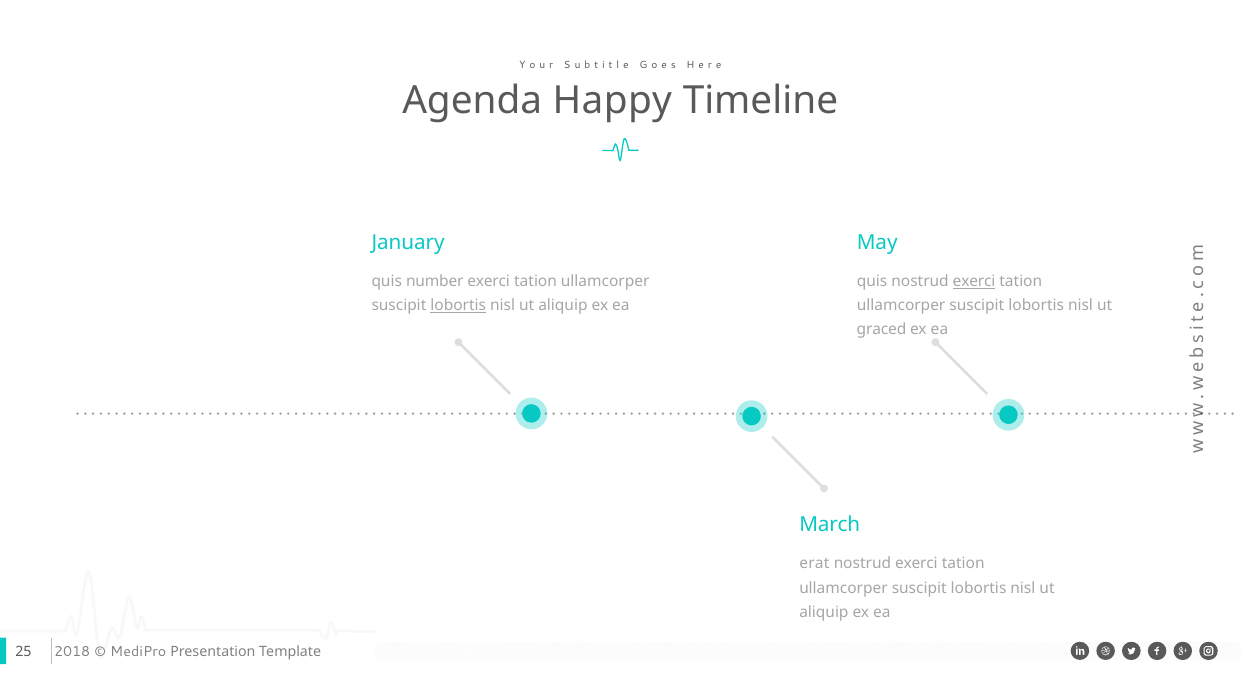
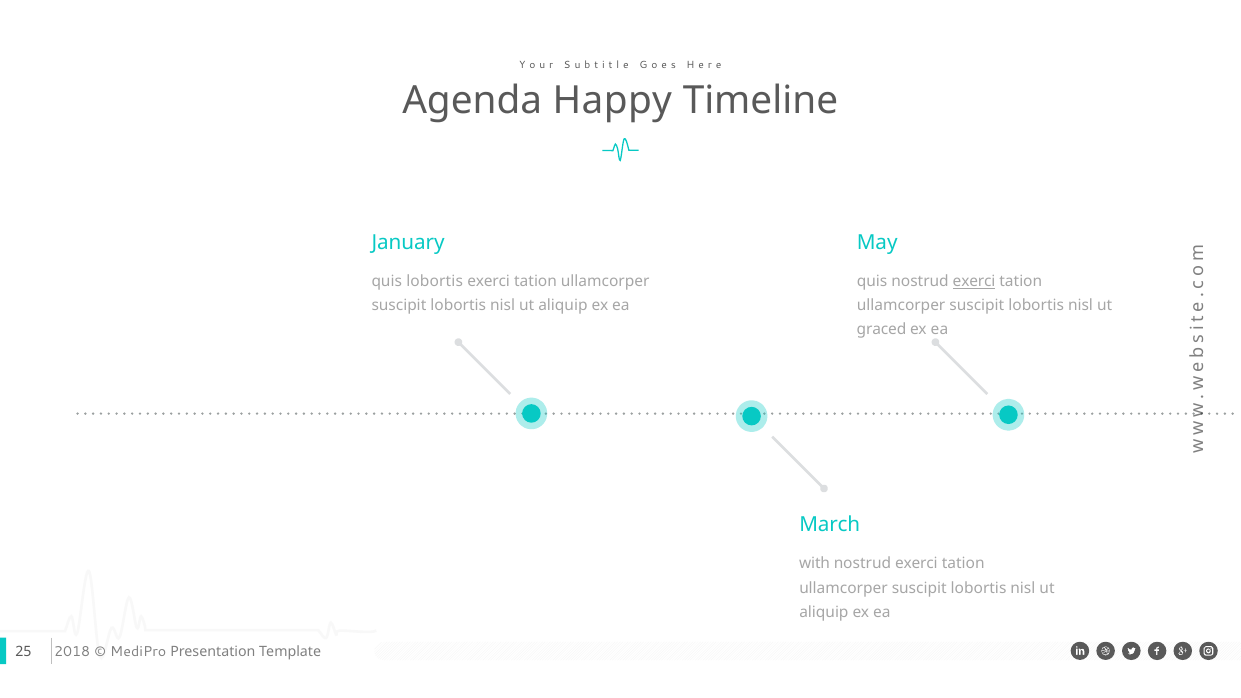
quis number: number -> lobortis (435, 281)
lobortis underline: present -> none (458, 306)
erat: erat -> with (815, 564)
